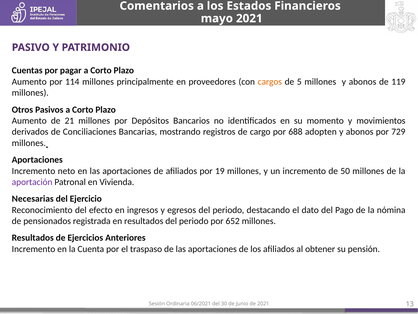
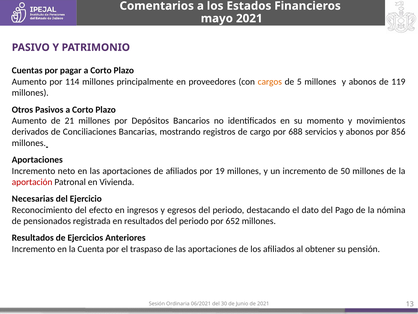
adopten: adopten -> servicios (321, 132)
729: 729 -> 856 (398, 132)
aportación colour: purple -> red (32, 182)
